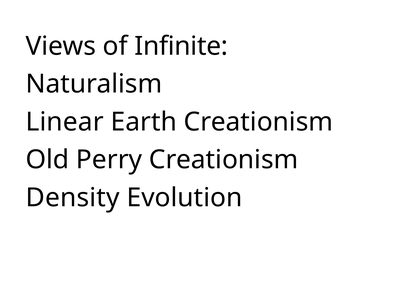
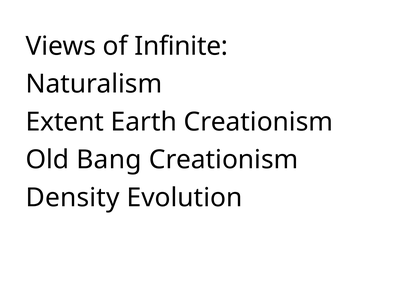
Linear: Linear -> Extent (65, 122)
Perry: Perry -> Bang (109, 160)
